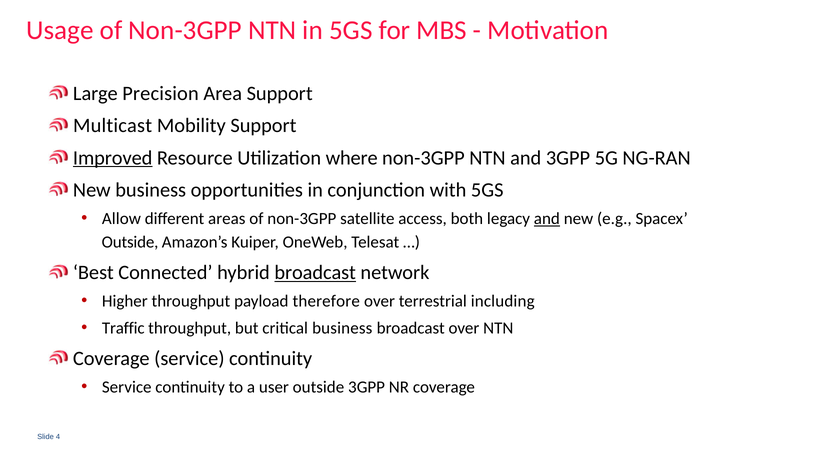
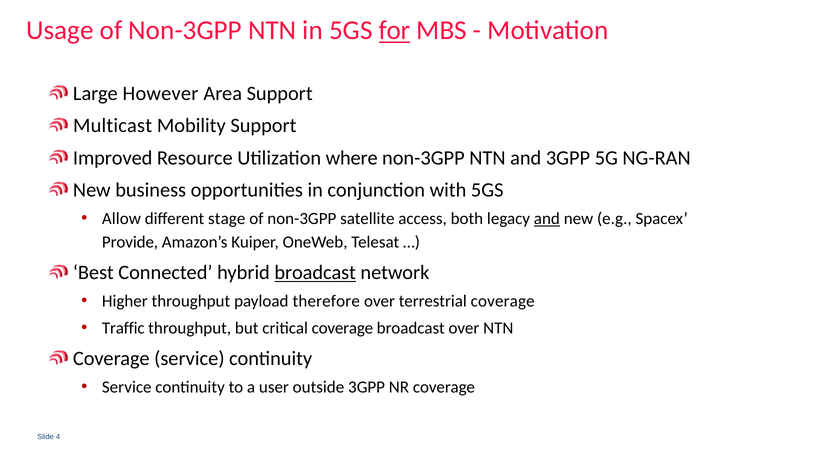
for underline: none -> present (395, 30)
Precision: Precision -> However (160, 93)
Improved underline: present -> none (113, 158)
areas: areas -> stage (227, 218)
Outside: Outside -> Provide (130, 242)
terrestrial including: including -> coverage (503, 301)
critical business: business -> coverage (342, 328)
